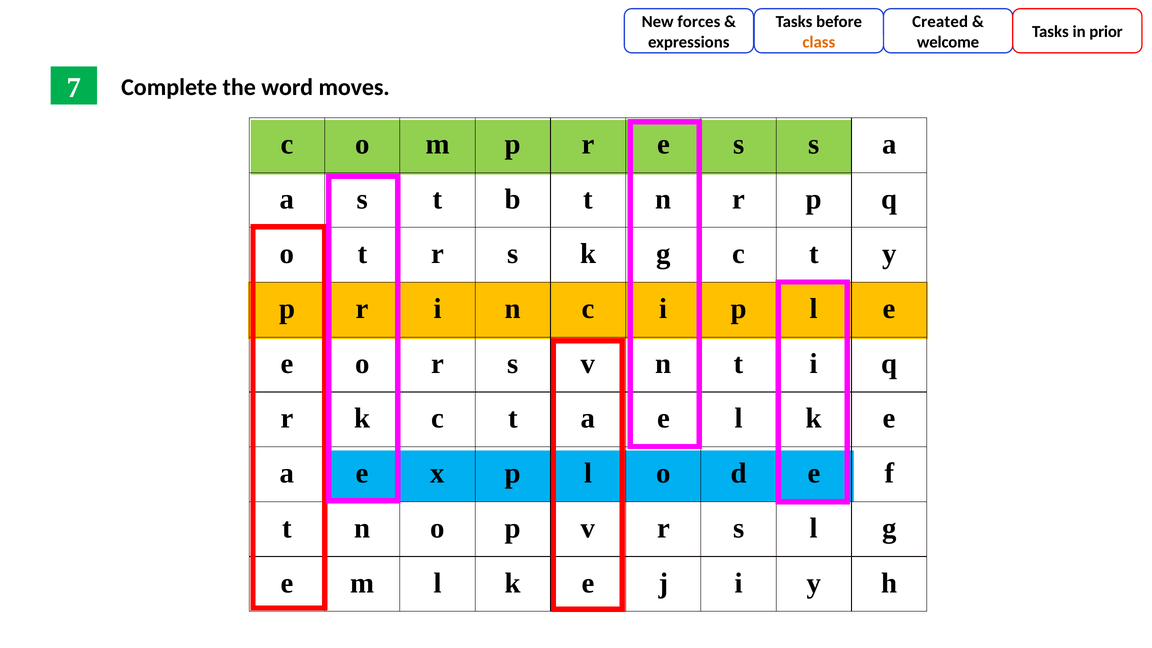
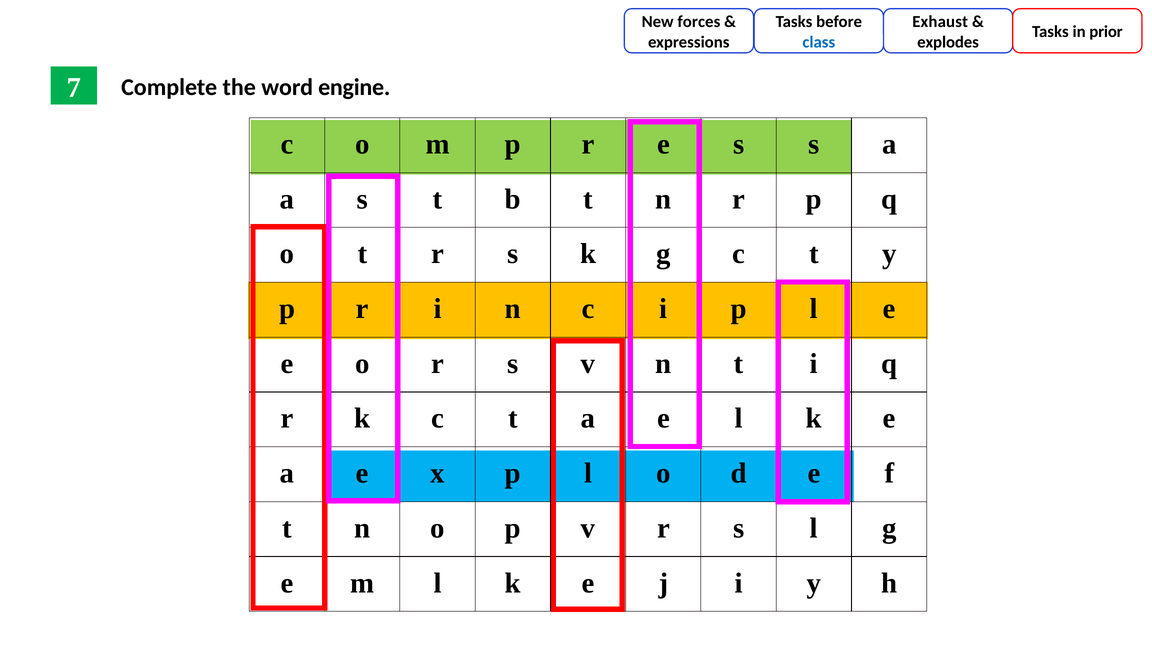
Created: Created -> Exhaust (940, 22)
class colour: orange -> blue (819, 42)
welcome: welcome -> explodes (948, 42)
moves: moves -> engine (354, 87)
